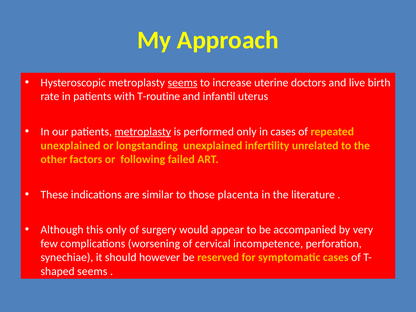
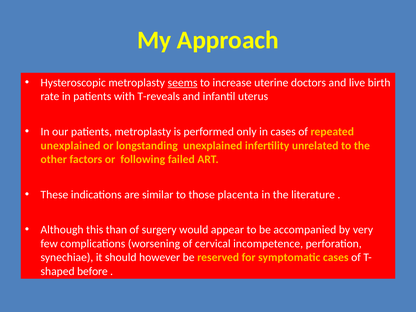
T-routine: T-routine -> T-reveals (159, 96)
metroplasty underline: present -> none (143, 132)
this only: only -> than (116, 230)
seems: seems -> before (92, 271)
